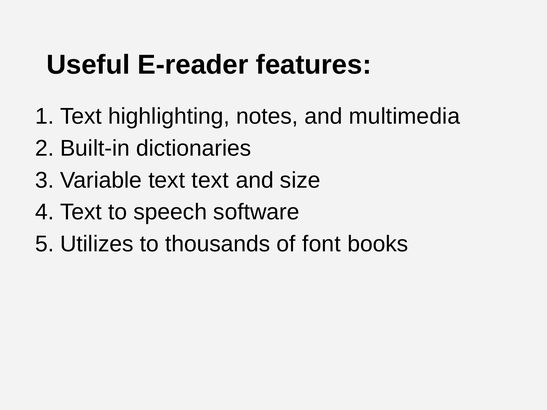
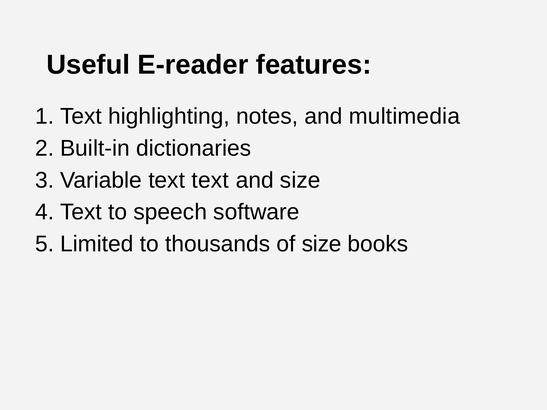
Utilizes: Utilizes -> Limited (97, 244)
of font: font -> size (322, 244)
